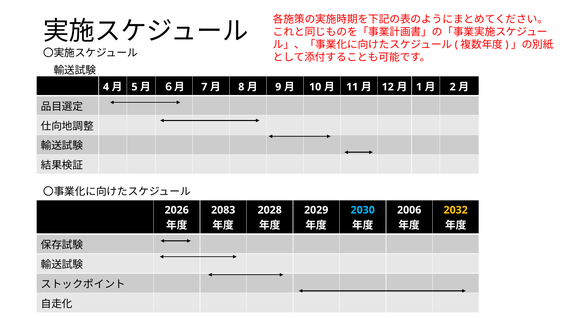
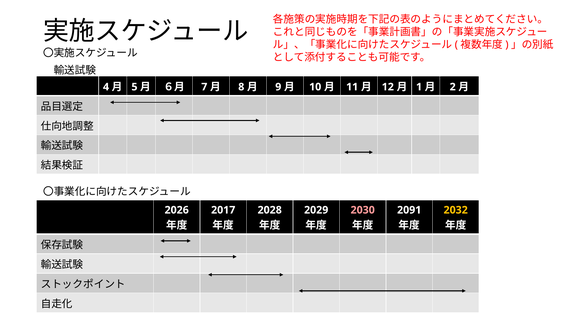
2083: 2083 -> 2017 (223, 210)
2030 colour: light blue -> pink (363, 210)
2006: 2006 -> 2091 (409, 210)
